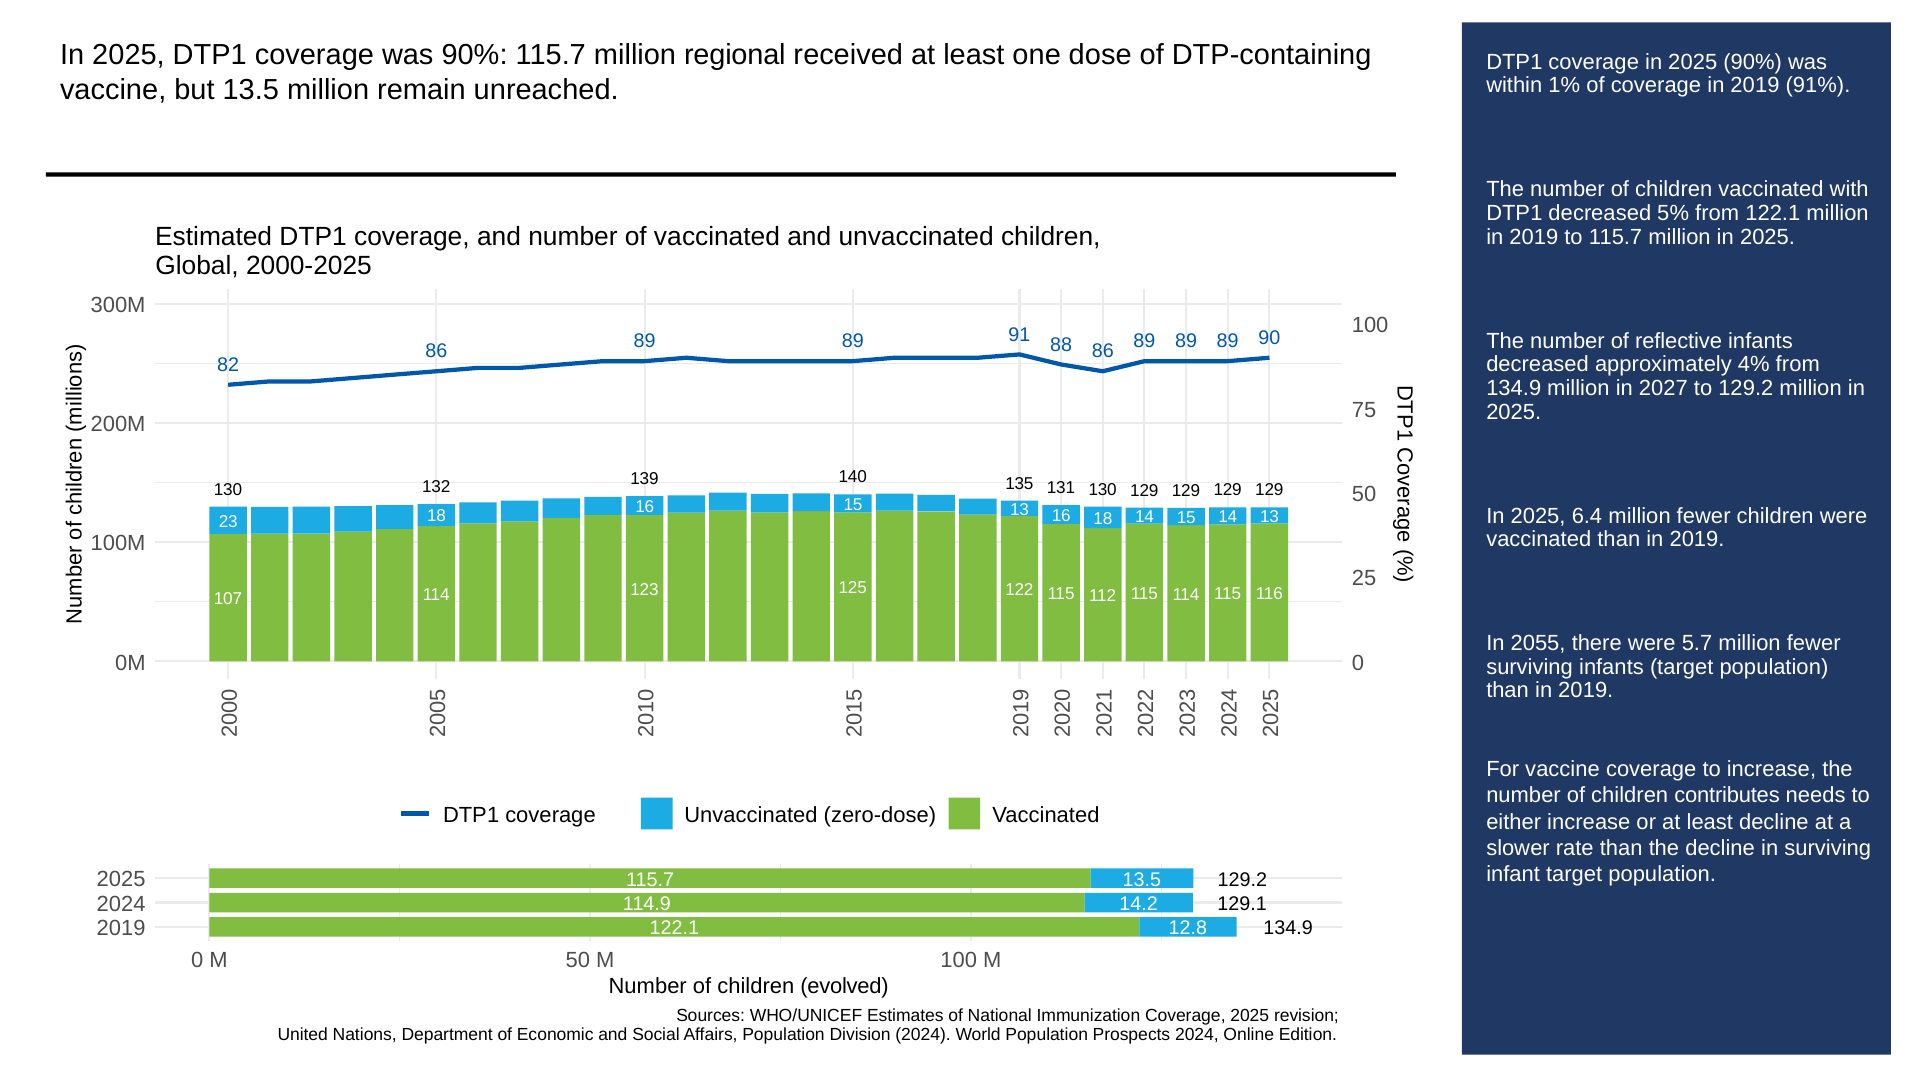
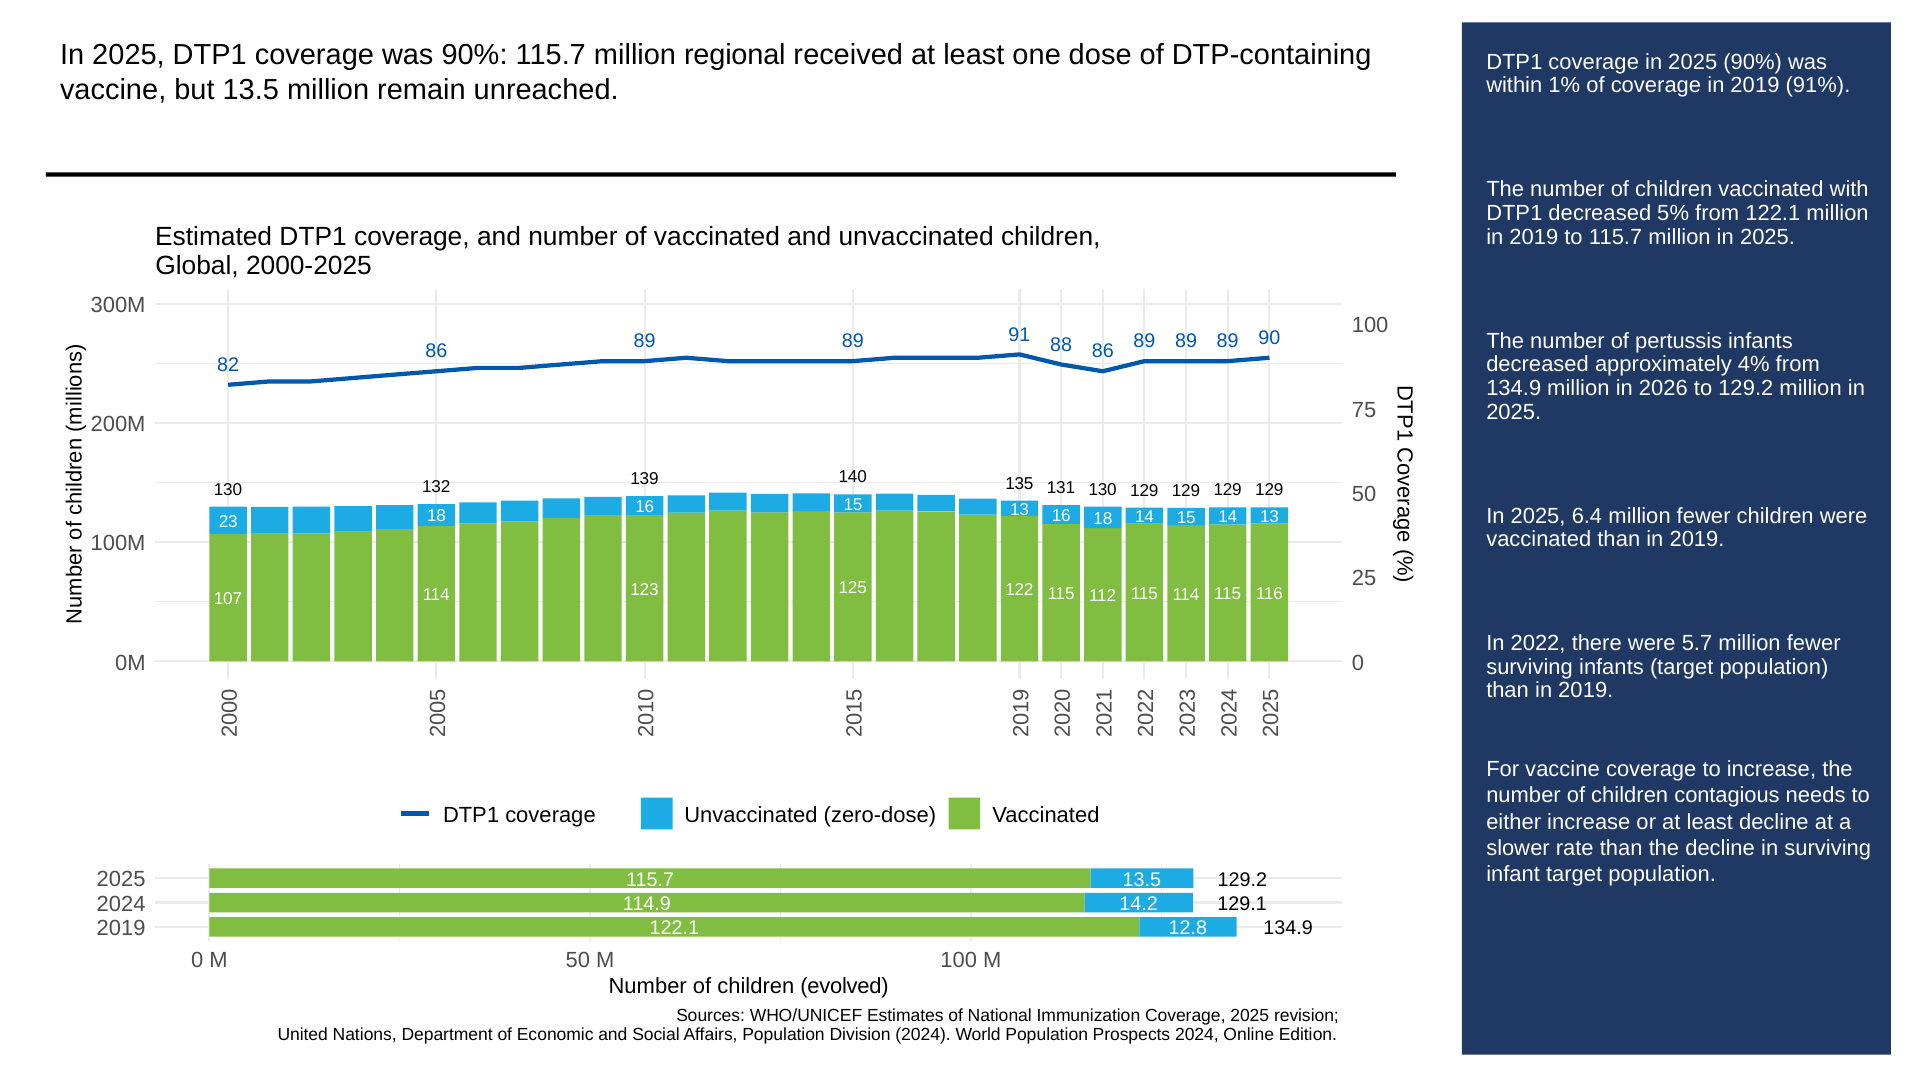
reflective: reflective -> pertussis (1679, 341)
2027: 2027 -> 2026 (1663, 388)
2055: 2055 -> 2022 (1538, 643)
contributes: contributes -> contagious (1727, 796)
